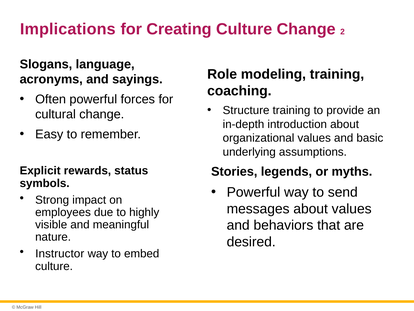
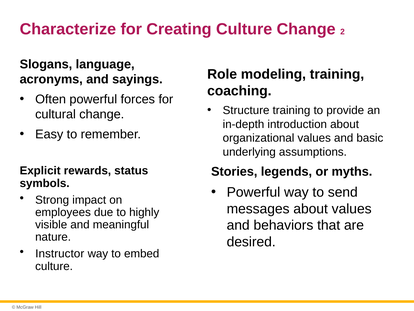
Implications: Implications -> Characterize (68, 29)
